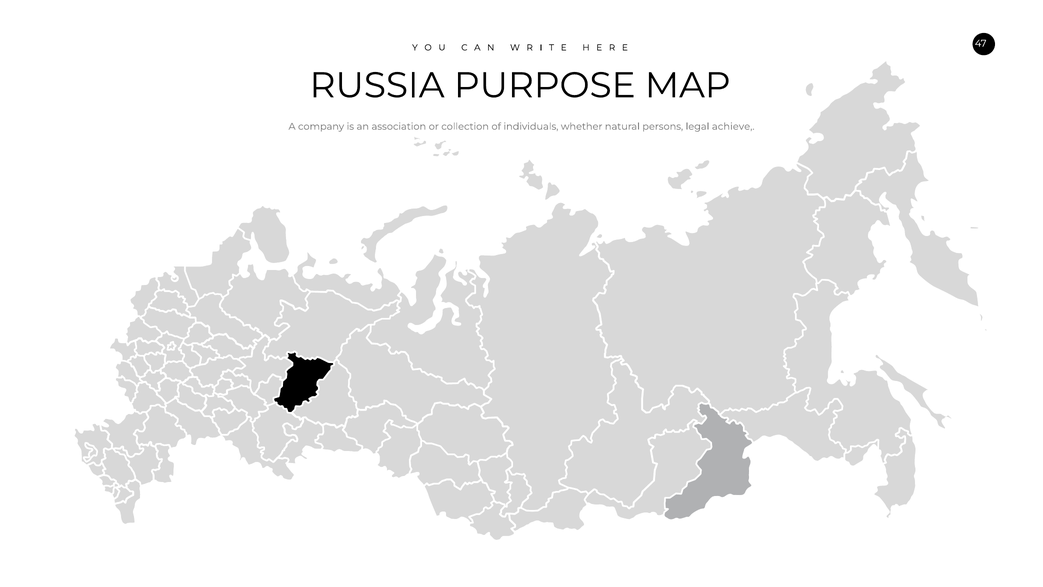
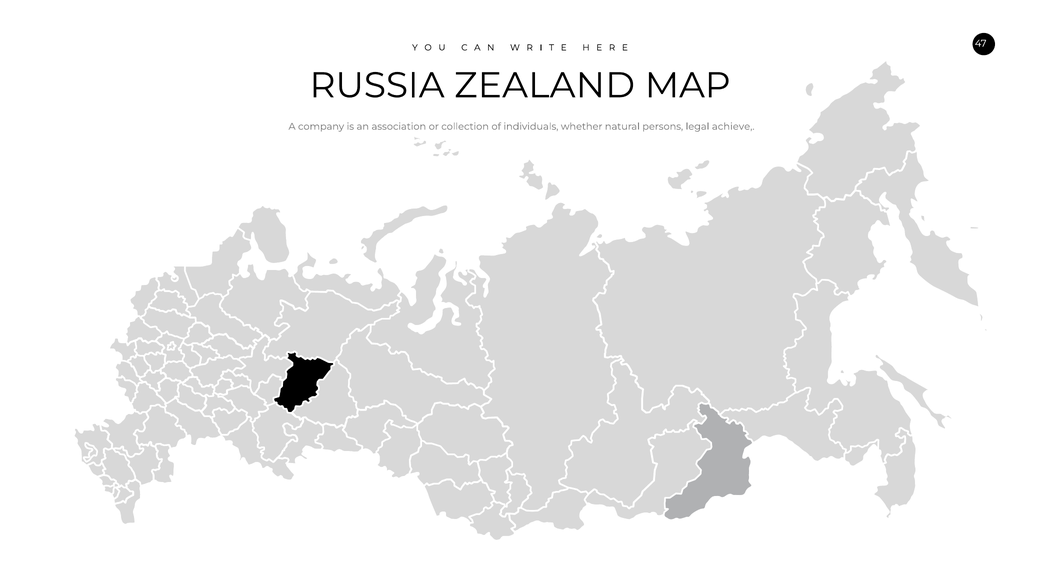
PURPOSE: PURPOSE -> ZEALAND (545, 85)
